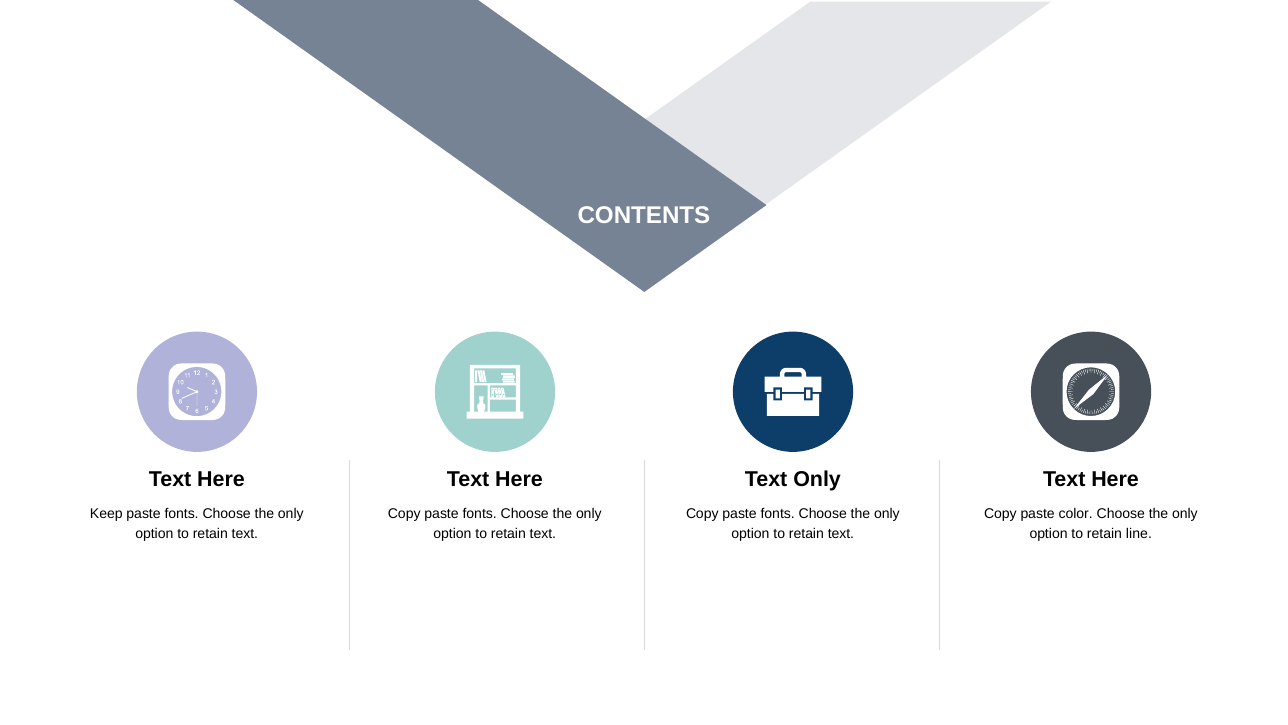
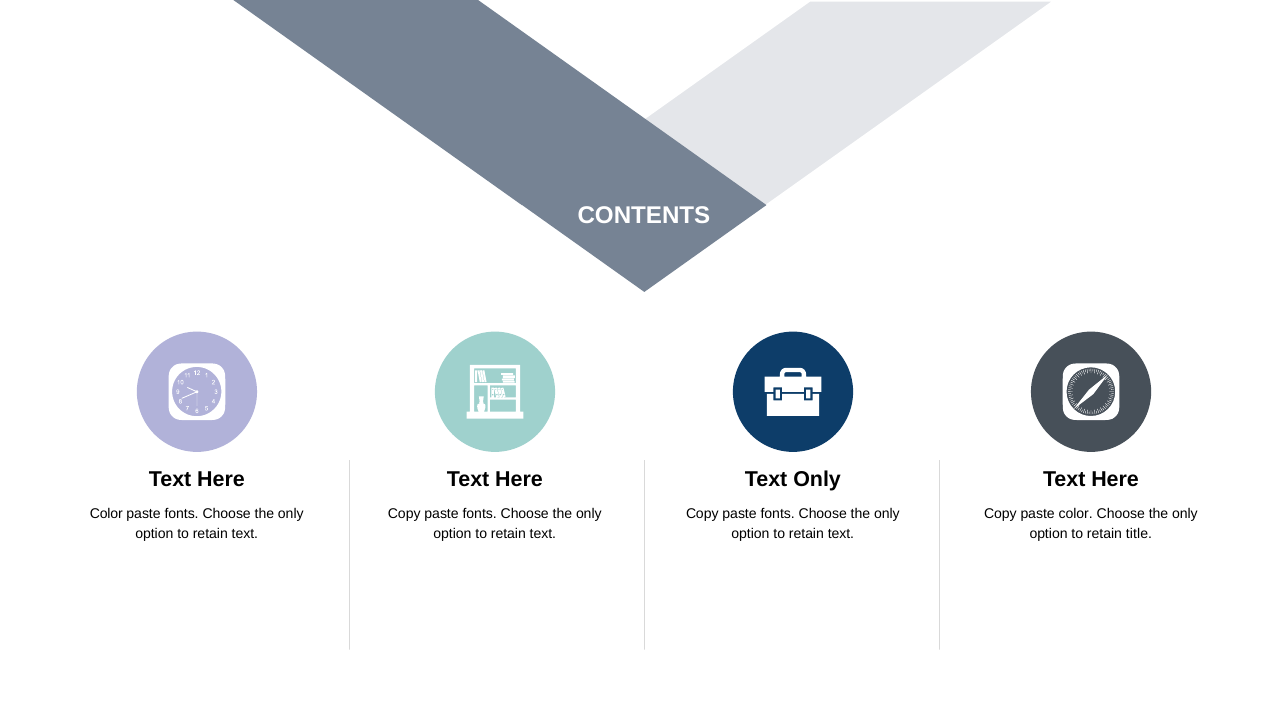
Keep: Keep -> Color (106, 513)
line: line -> title (1139, 533)
